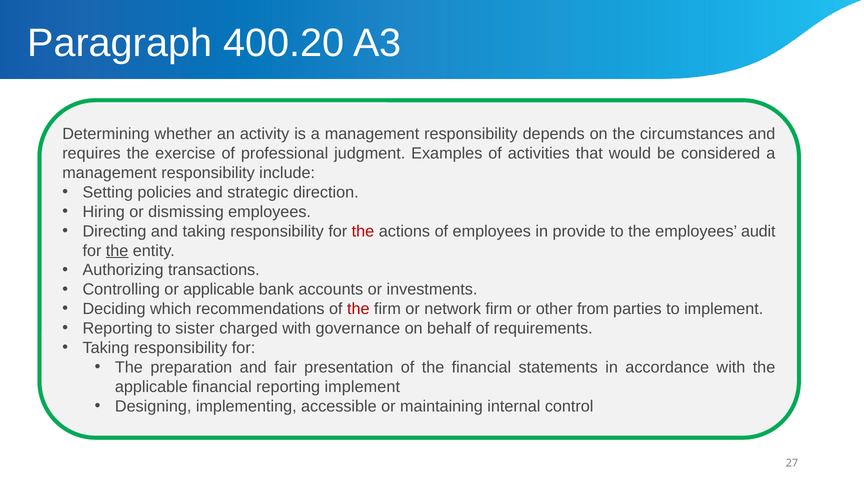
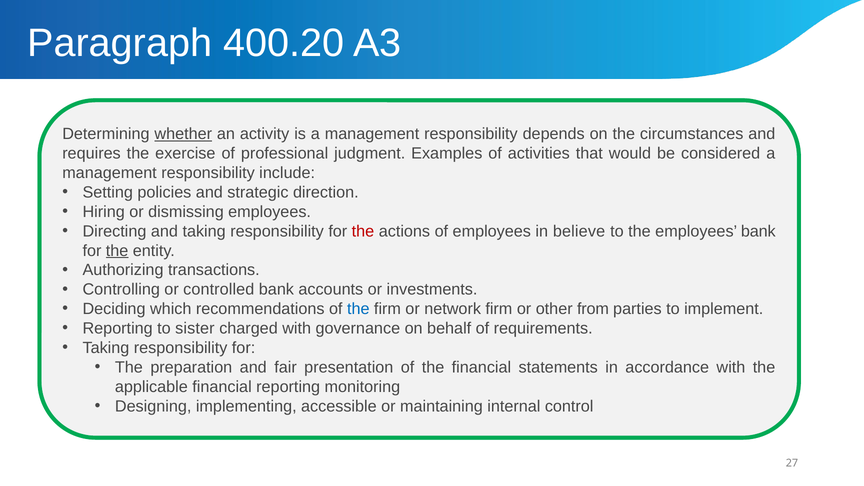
whether underline: none -> present (183, 134)
provide: provide -> believe (579, 231)
employees audit: audit -> bank (758, 231)
or applicable: applicable -> controlled (219, 290)
the colour: red -> blue (358, 309)
reporting implement: implement -> monitoring (362, 387)
